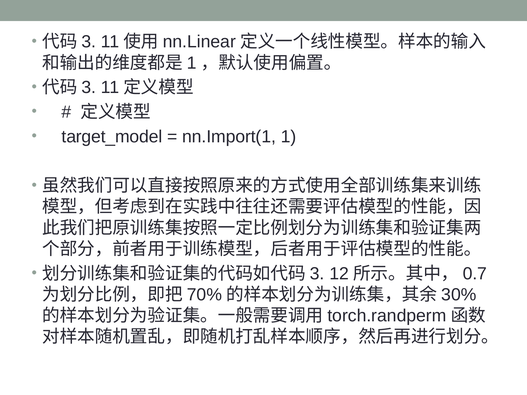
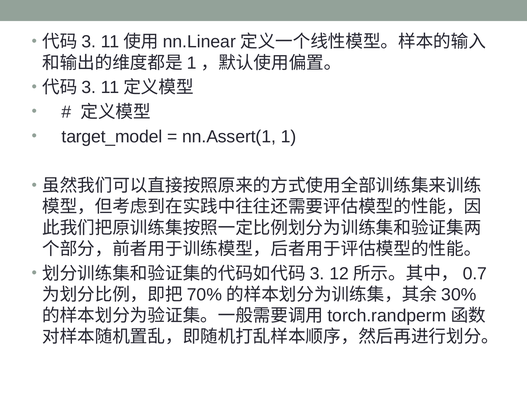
nn.Import(1: nn.Import(1 -> nn.Assert(1 (229, 137)
